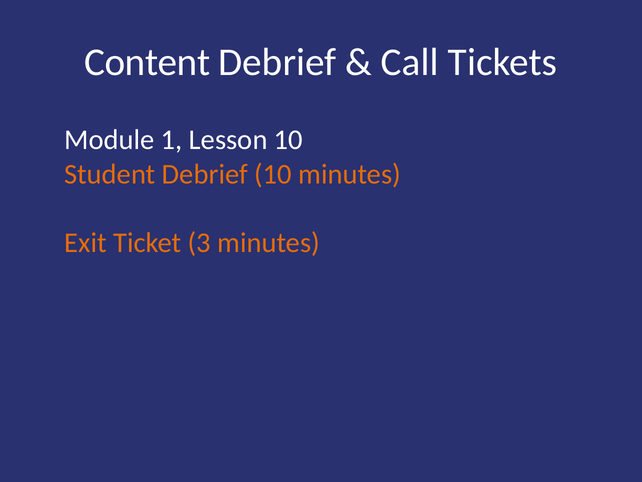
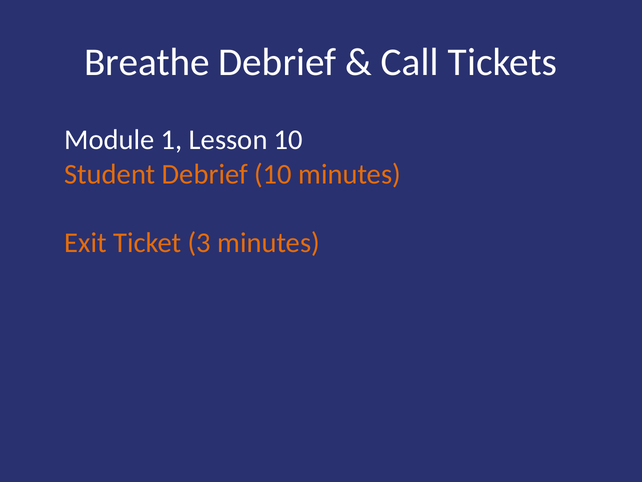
Content: Content -> Breathe (147, 62)
